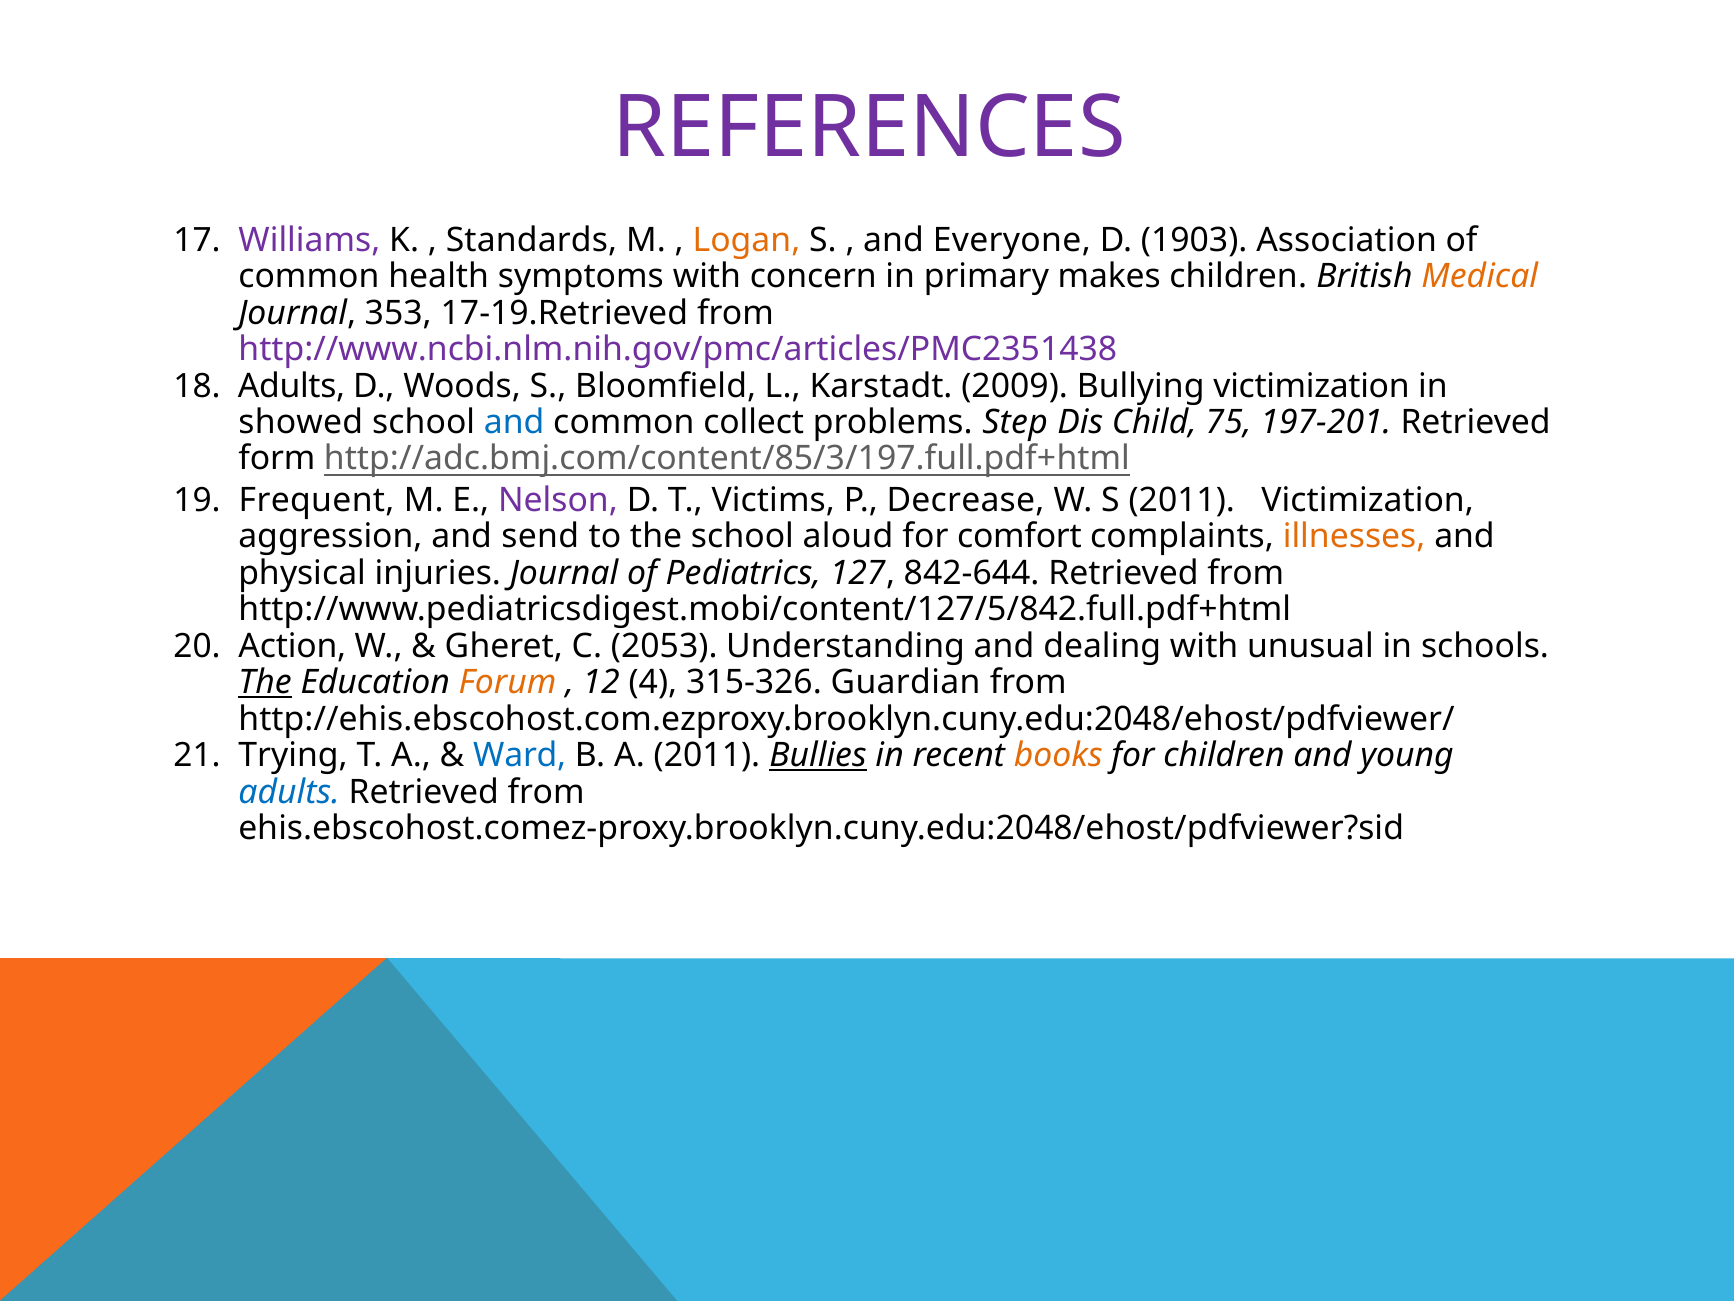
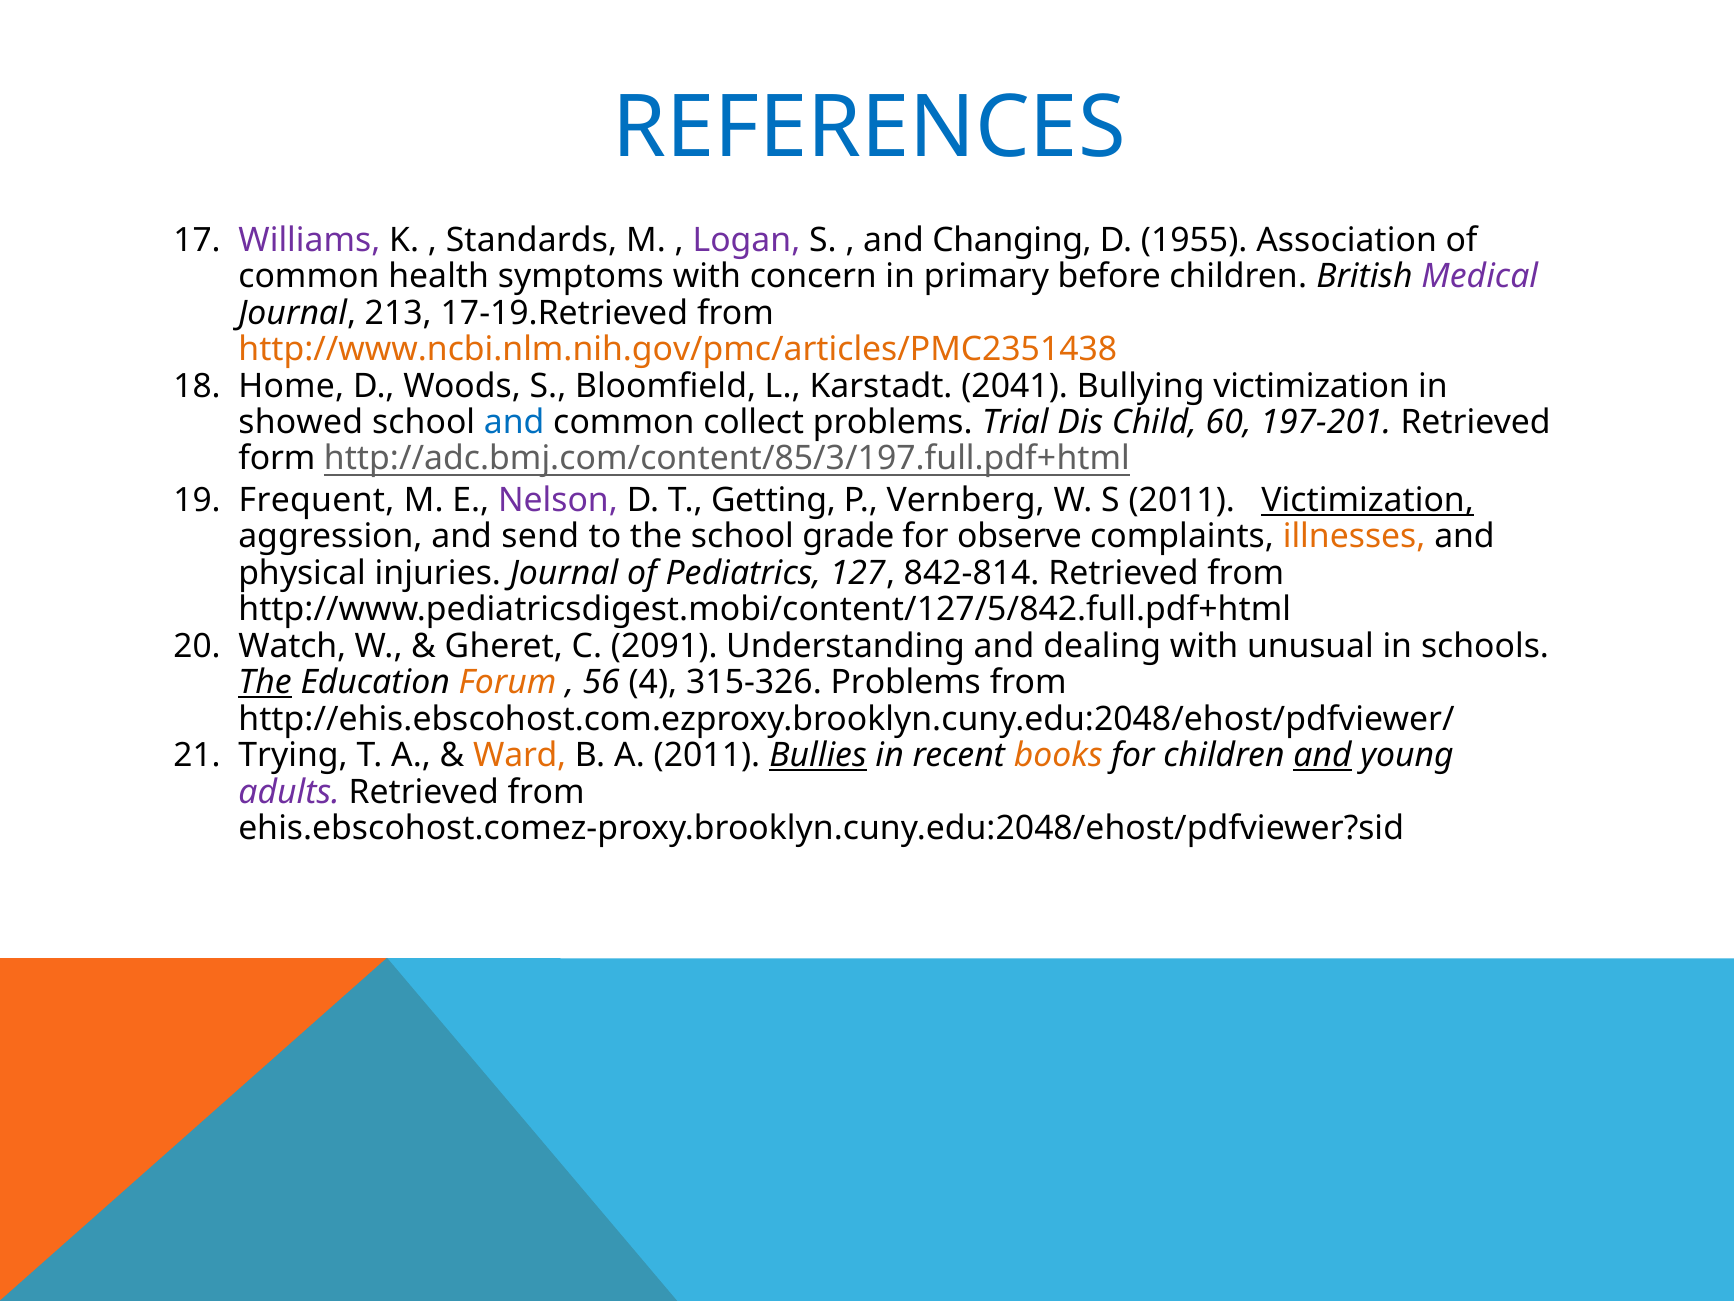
REFERENCES colour: purple -> blue (869, 127)
Logan colour: orange -> purple (746, 240)
Everyone: Everyone -> Changing (1012, 240)
1903: 1903 -> 1955 (1194, 240)
makes: makes -> before (1109, 276)
Medical colour: orange -> purple (1480, 276)
353: 353 -> 213 (398, 313)
http://www.ncbi.nlm.nih.gov/pmc/articles/PMC2351438 colour: purple -> orange (678, 349)
Adults: Adults -> Home (291, 386)
2009: 2009 -> 2041 (1015, 386)
Step: Step -> Trial (1015, 422)
75: 75 -> 60 (1229, 422)
Victims: Victims -> Getting (773, 500)
Decrease: Decrease -> Vernberg (966, 500)
Victimization underline: none -> present (1368, 500)
aloud: aloud -> grade (848, 537)
comfort: comfort -> observe (1019, 537)
842-644: 842-644 -> 842-814 (972, 573)
Action: Action -> Watch (292, 646)
2053: 2053 -> 2091 (664, 646)
12: 12 -> 56 (601, 682)
315-326 Guardian: Guardian -> Problems (906, 682)
Ward colour: blue -> orange (520, 755)
and underline: none -> present (1322, 755)
adults colour: blue -> purple (289, 792)
